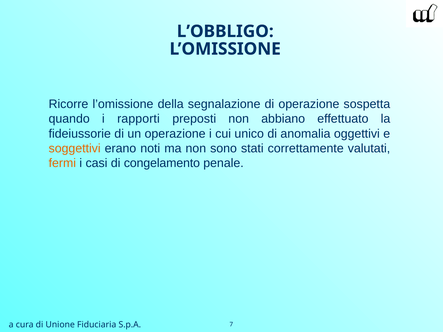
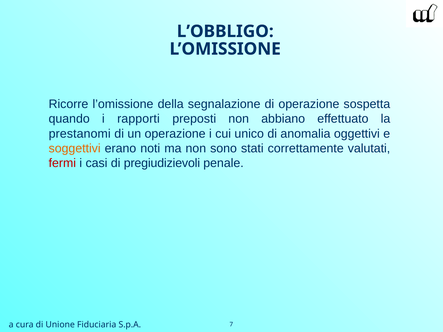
fideiussorie: fideiussorie -> prestanomi (80, 134)
fermi colour: orange -> red (62, 163)
congelamento: congelamento -> pregiudizievoli (162, 163)
